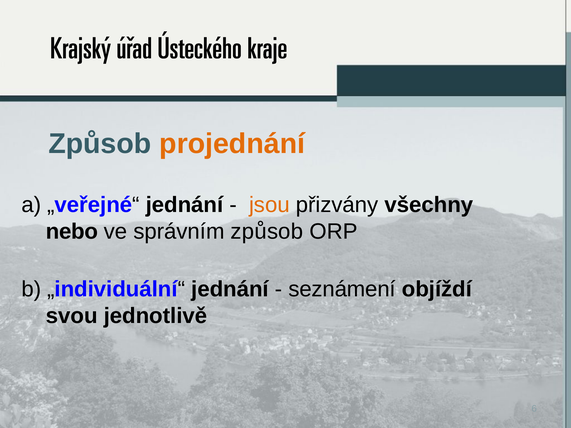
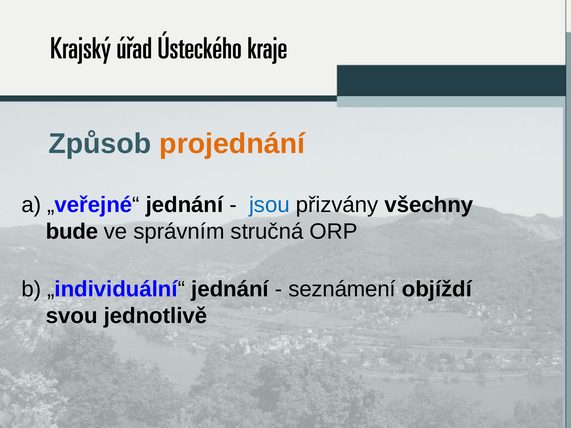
jsou colour: orange -> blue (269, 205)
nebo: nebo -> bude (72, 232)
správním způsob: způsob -> stručná (267, 232)
